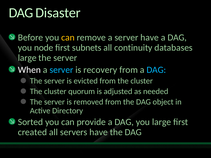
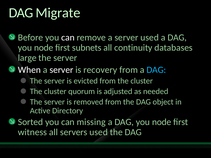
Disaster: Disaster -> Migrate (58, 13)
can colour: yellow -> white (68, 38)
server have: have -> used (150, 38)
server colour: light blue -> white (61, 70)
provide: provide -> missing (91, 122)
large: large -> node (162, 122)
created: created -> witness (32, 132)
servers have: have -> used (99, 132)
